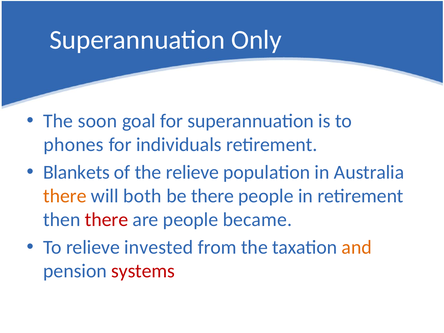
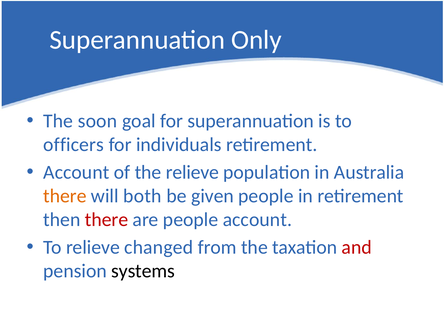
phones: phones -> officers (74, 145)
Blankets: Blankets -> Account (76, 172)
be there: there -> given (212, 196)
people became: became -> account (257, 220)
invested: invested -> changed (159, 247)
and colour: orange -> red (357, 247)
systems colour: red -> black (143, 271)
